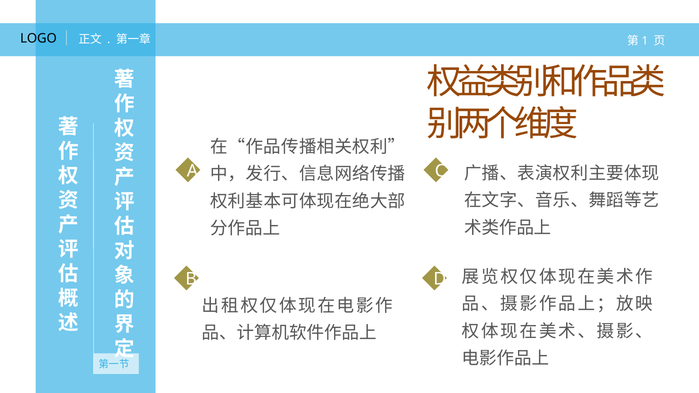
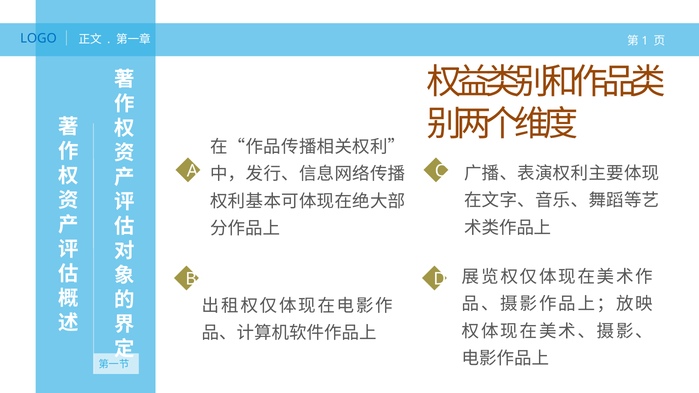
LOGO colour: black -> blue (39, 39)
